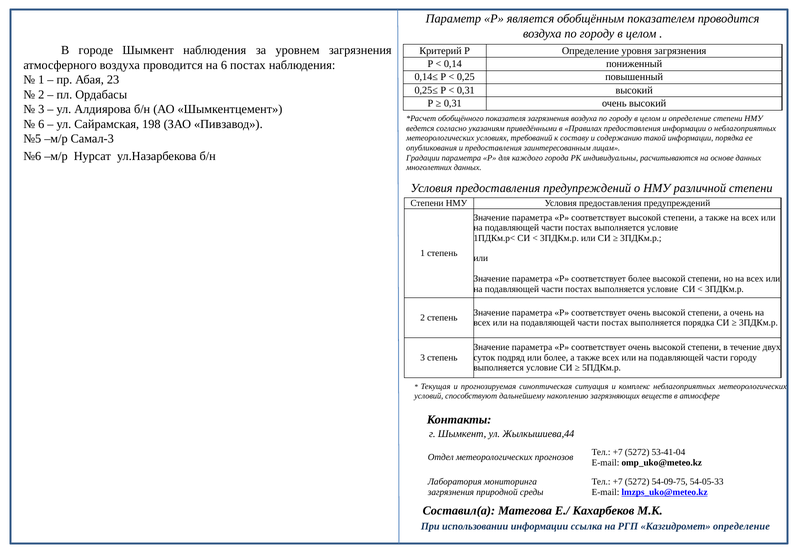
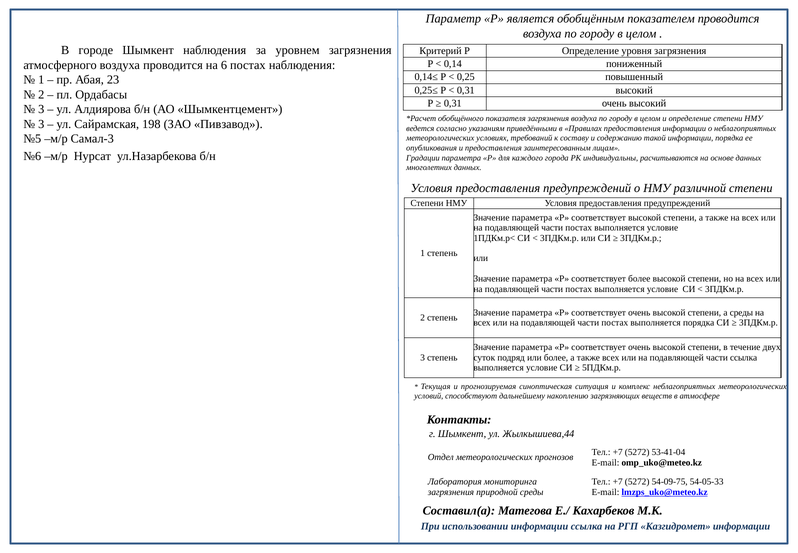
6: 6 -> 3 (41, 124)
а очень: очень -> среды (741, 312)
части городу: городу -> ссылка (744, 357)
Казгидромет определение: определение -> информации (742, 526)
